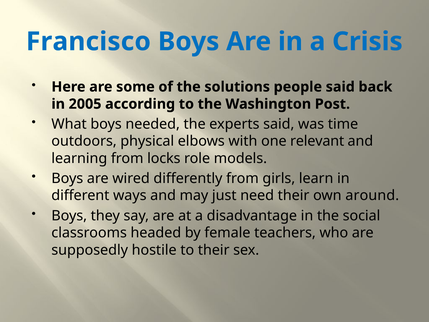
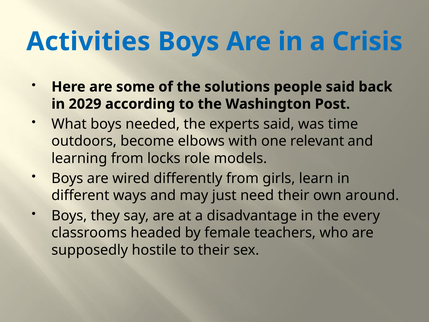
Francisco: Francisco -> Activities (88, 42)
2005: 2005 -> 2029 (85, 104)
physical: physical -> become (147, 141)
social: social -> every (361, 215)
